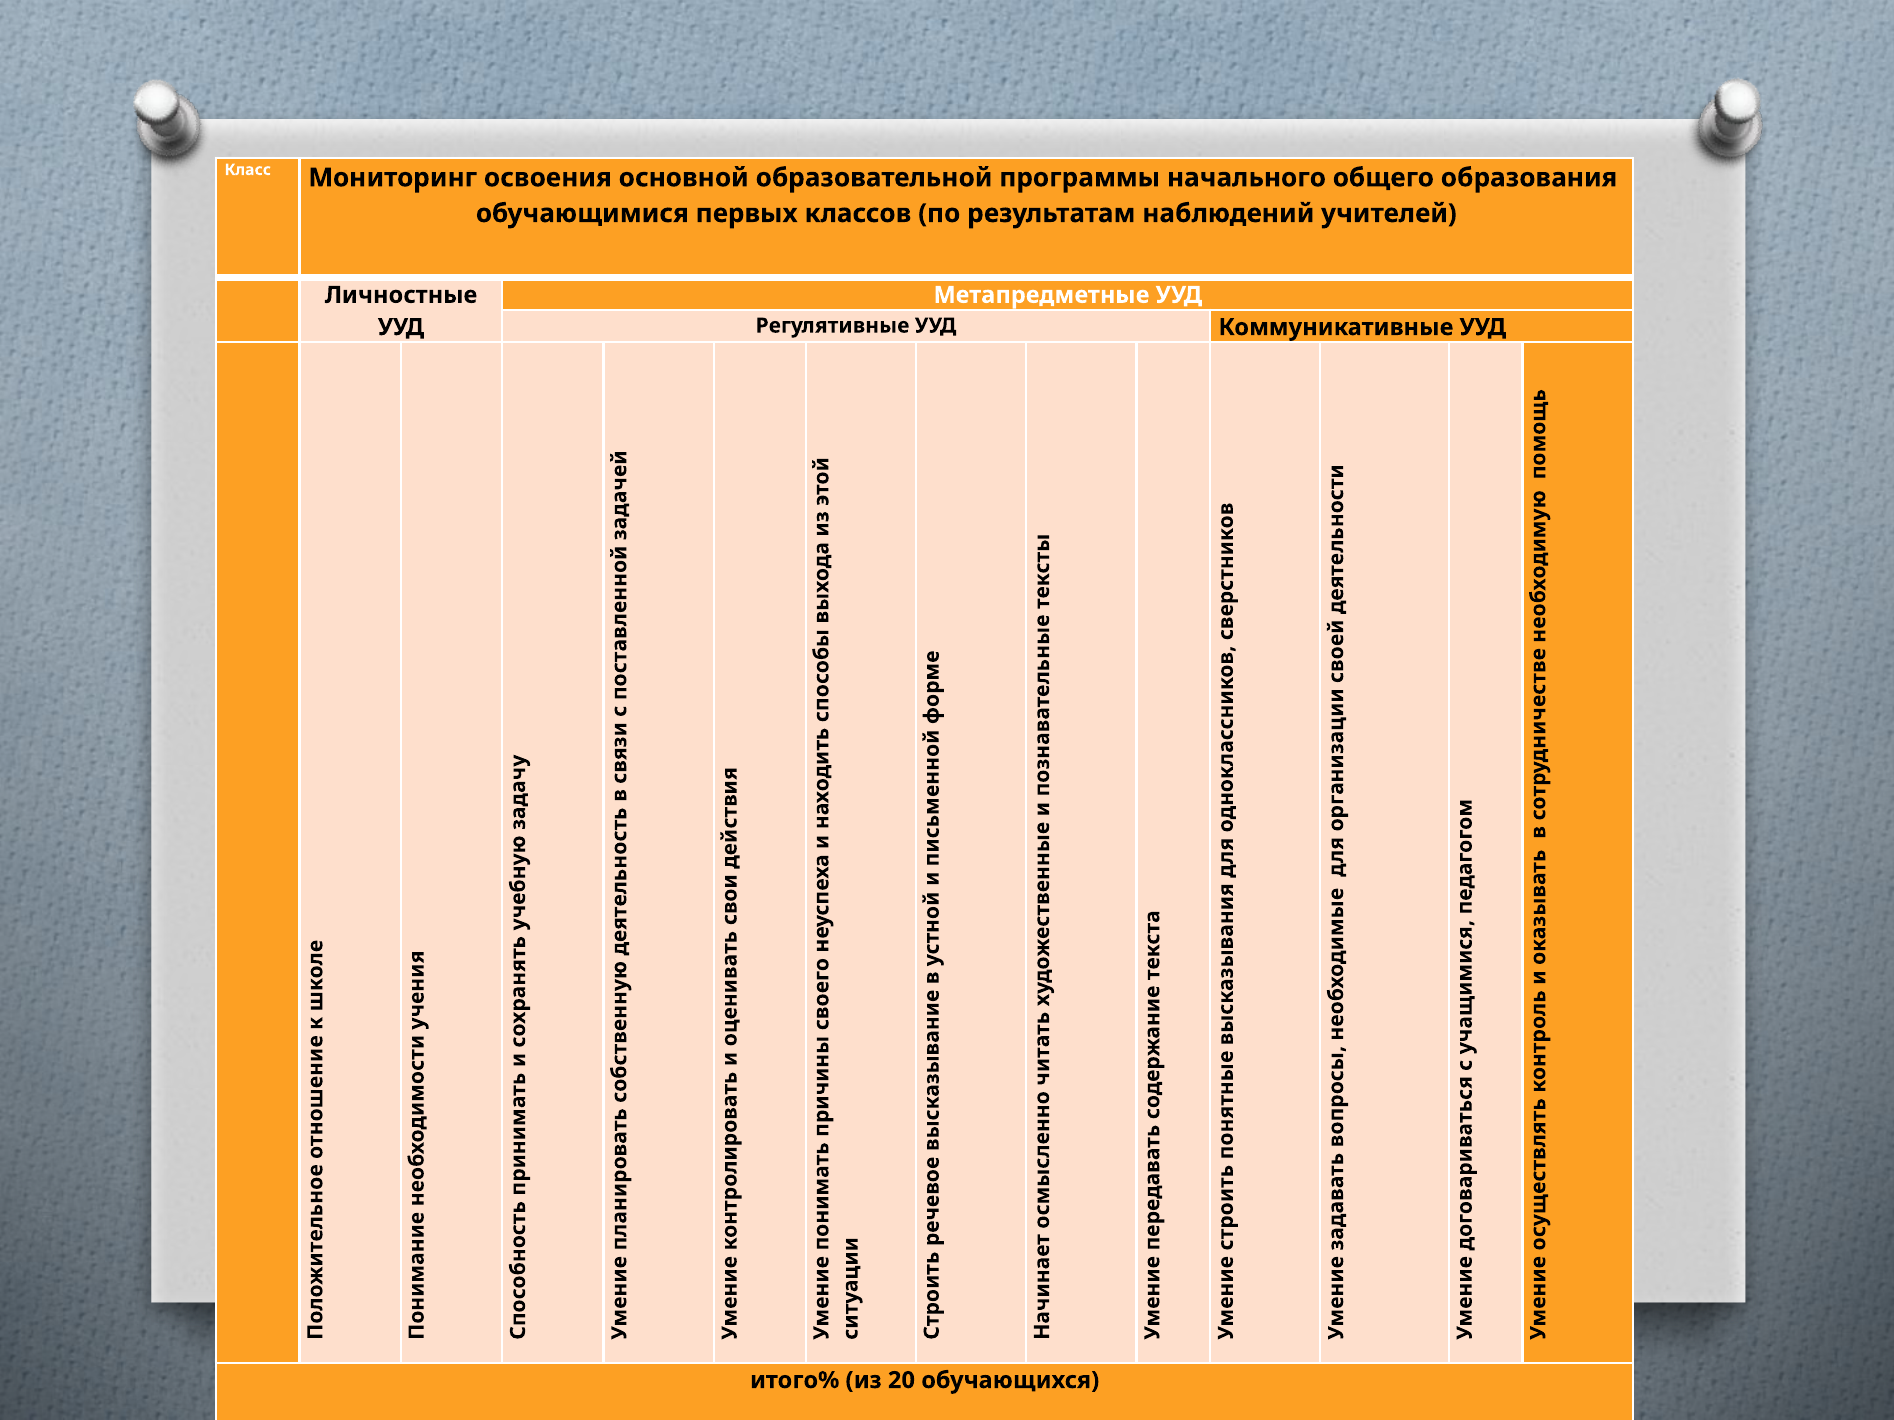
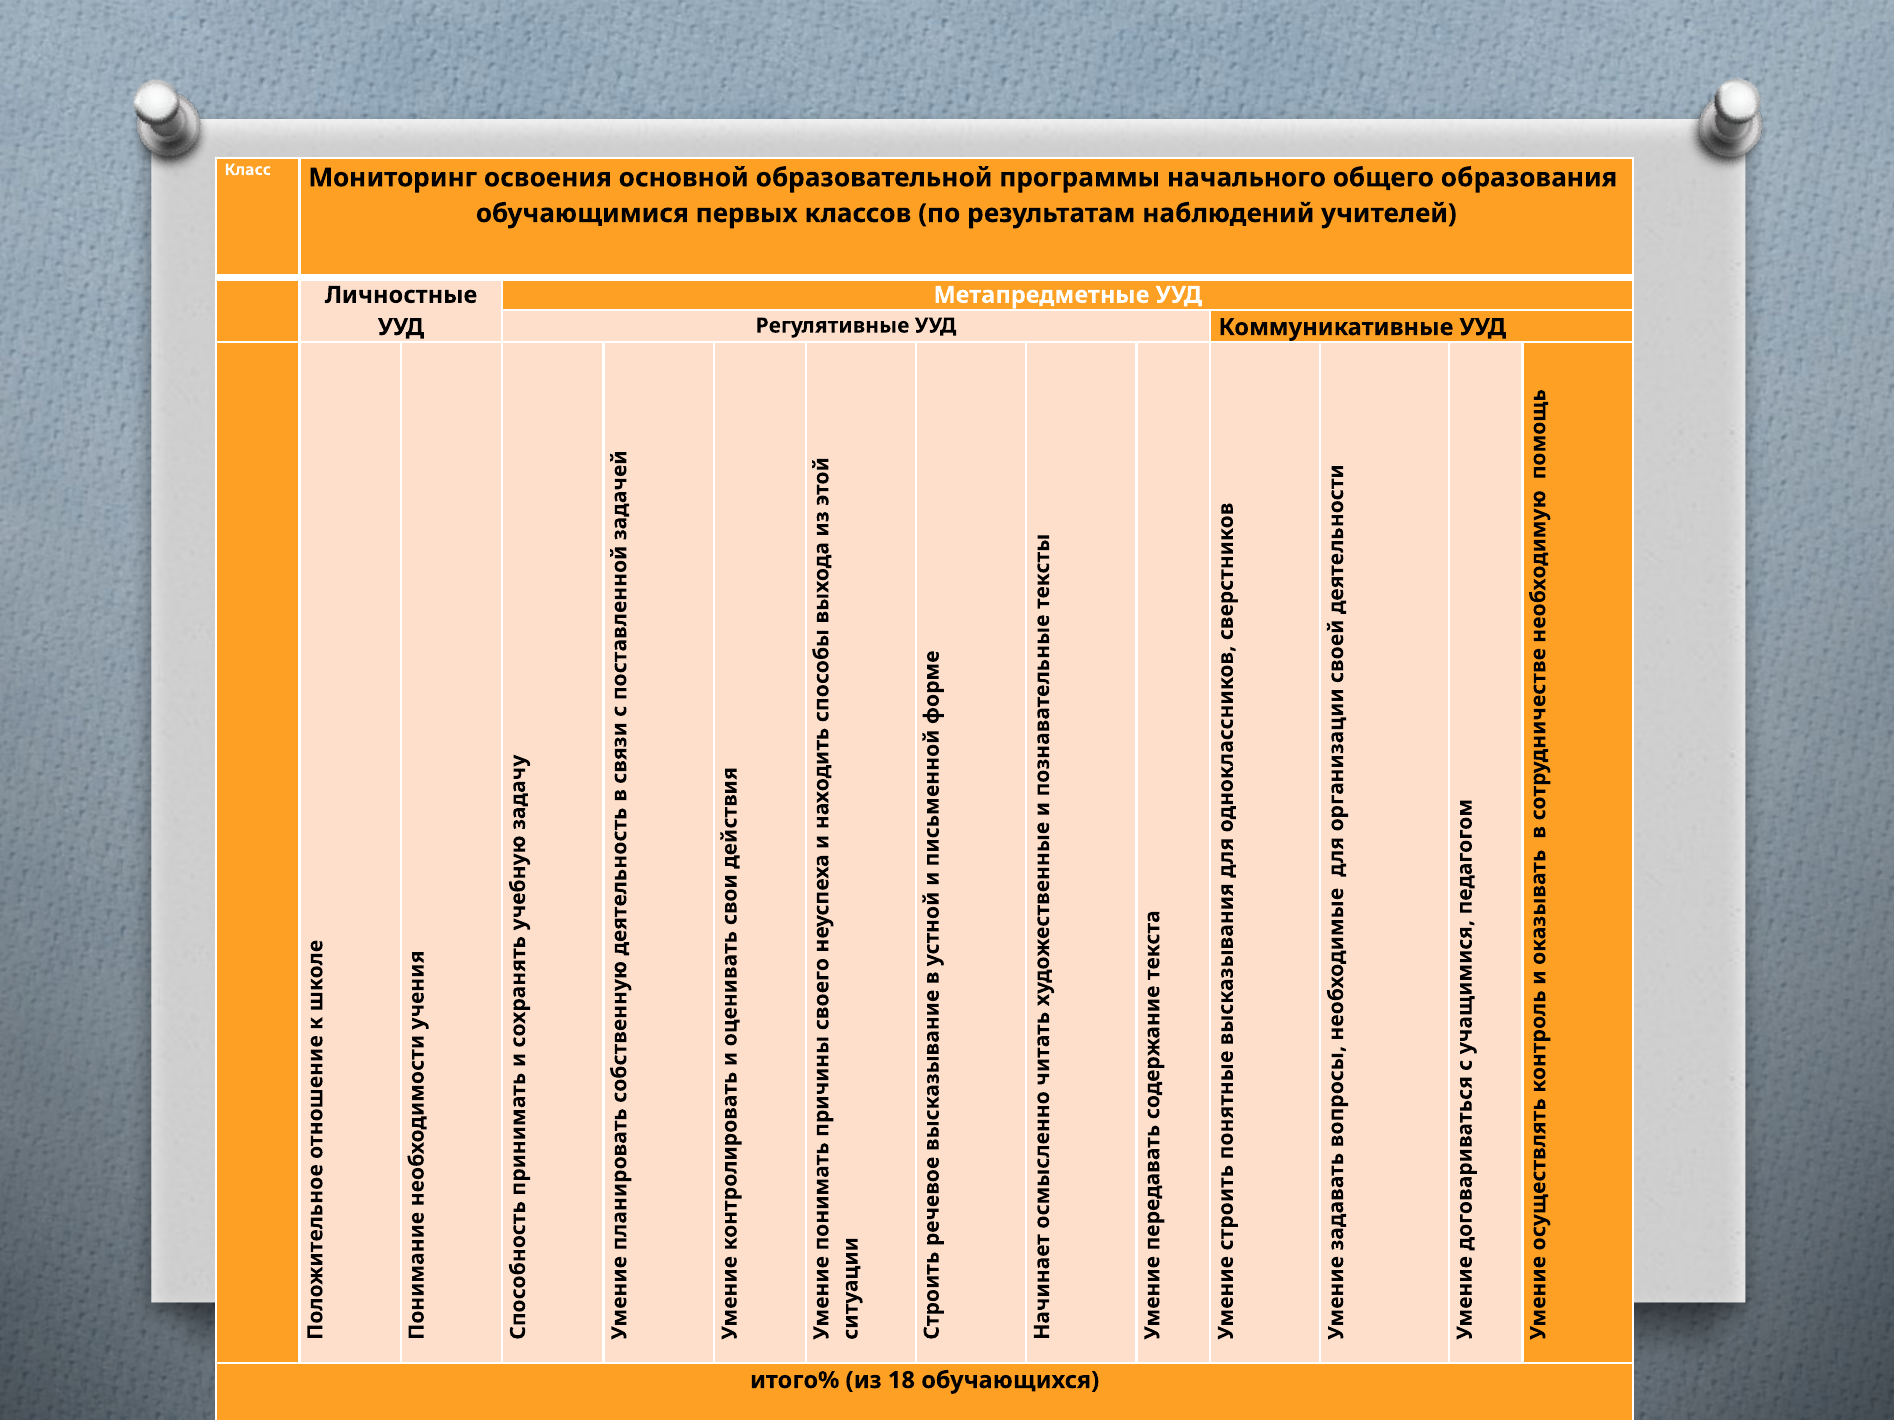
20: 20 -> 18 (901, 1381)
